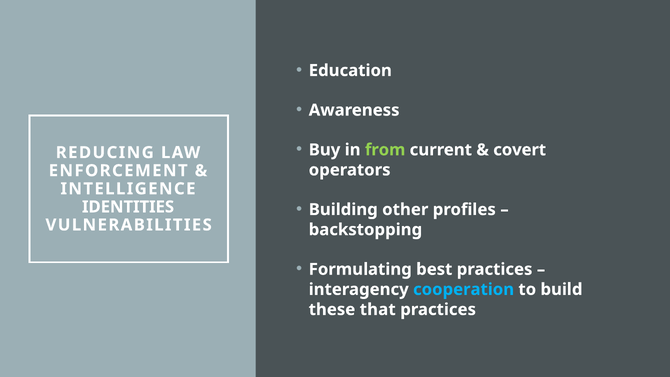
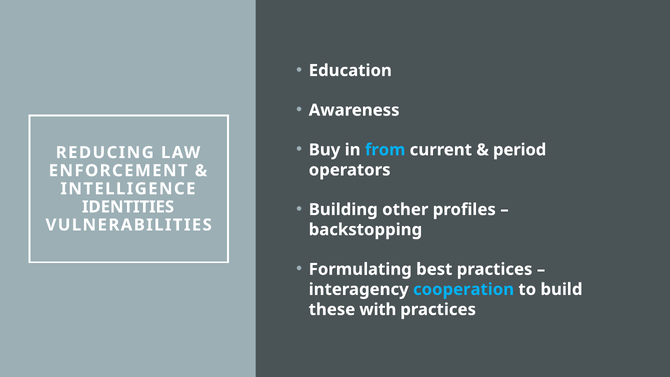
from colour: light green -> light blue (385, 150)
covert: covert -> period (520, 150)
that: that -> with (378, 309)
